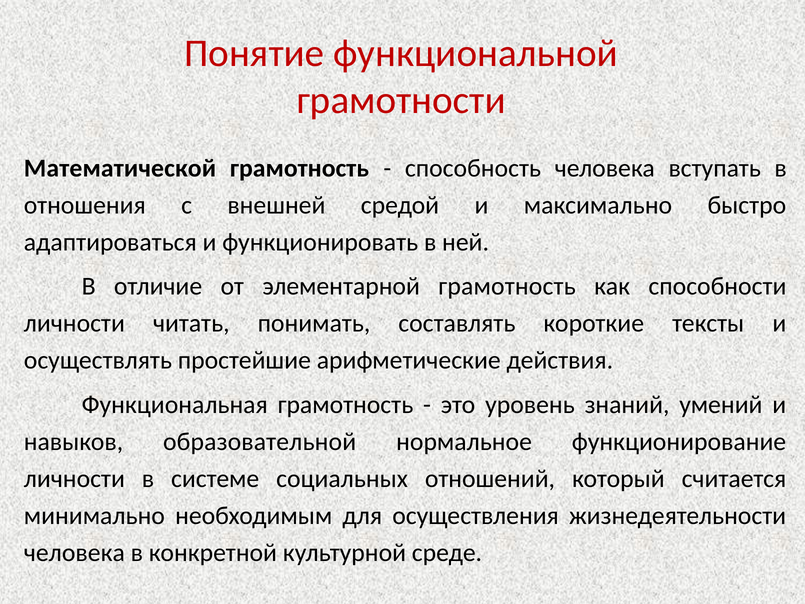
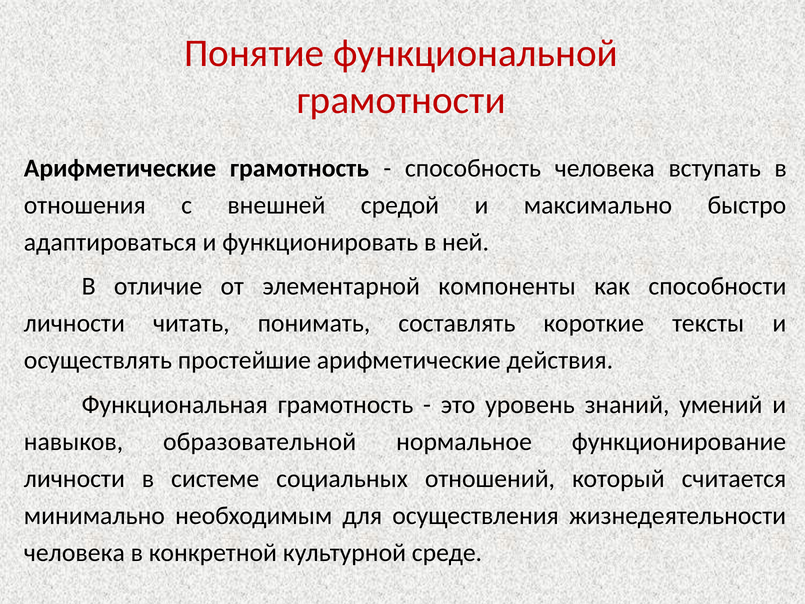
Математической: Математической -> Арифметические (120, 168)
элементарной грамотность: грамотность -> компоненты (507, 286)
